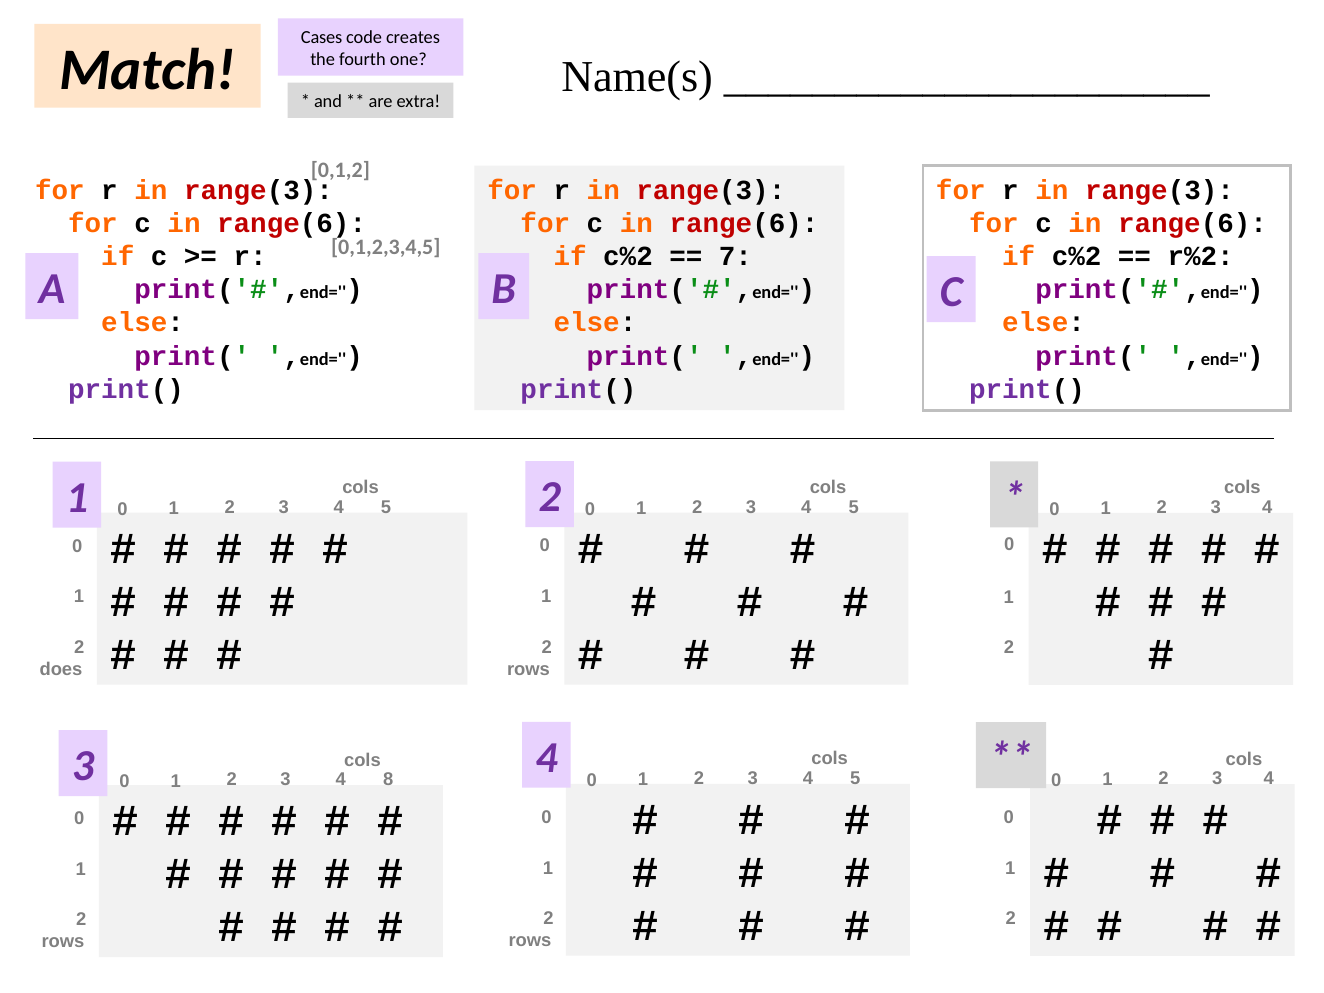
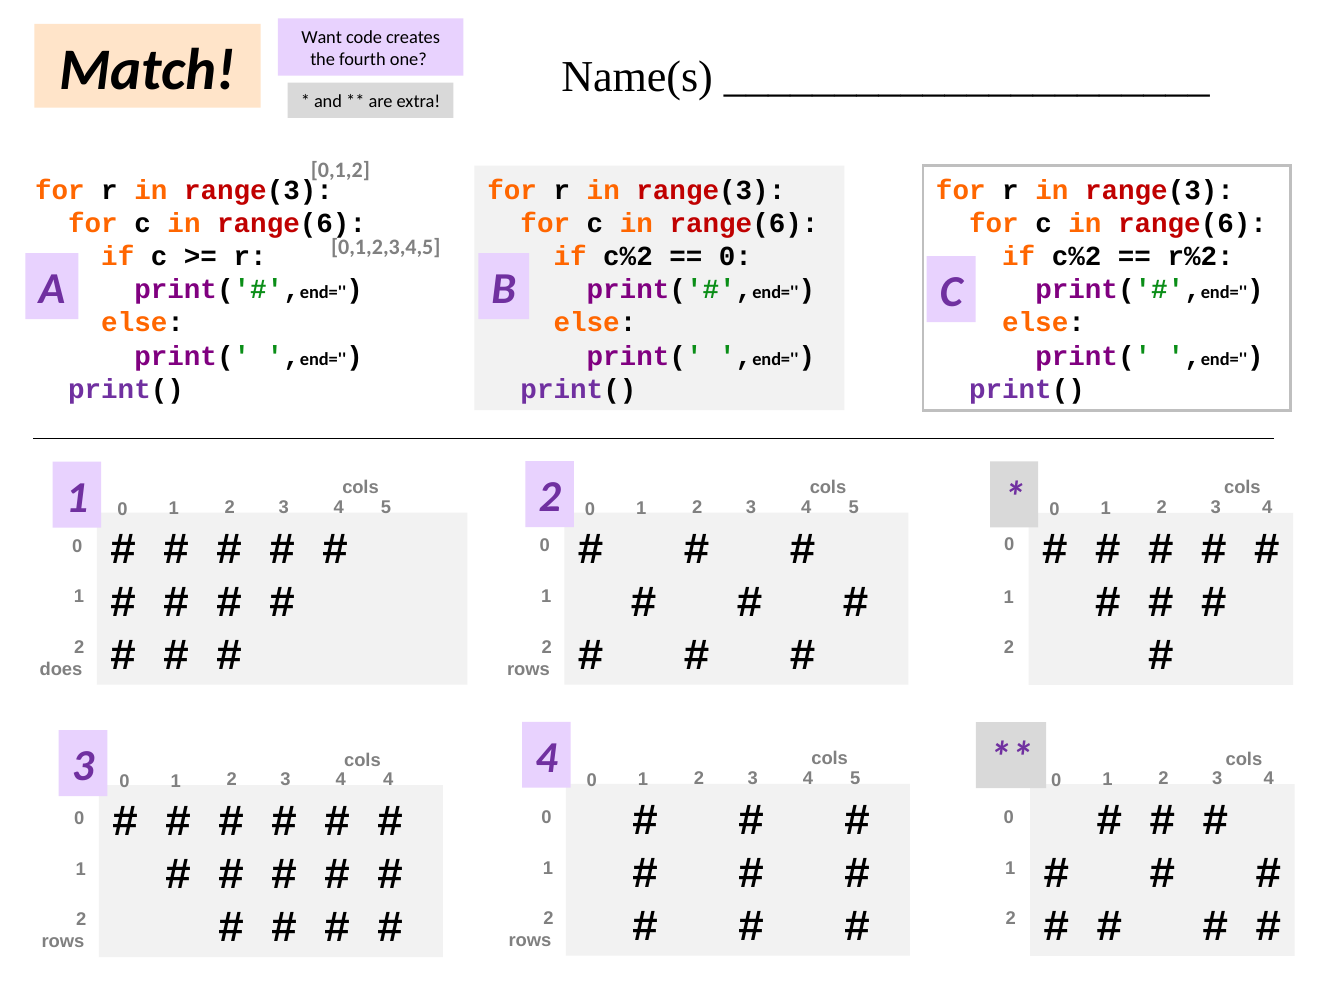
Cases: Cases -> Want (322, 37)
7: 7 -> 0 (735, 257)
4 8: 8 -> 4 (388, 780)
